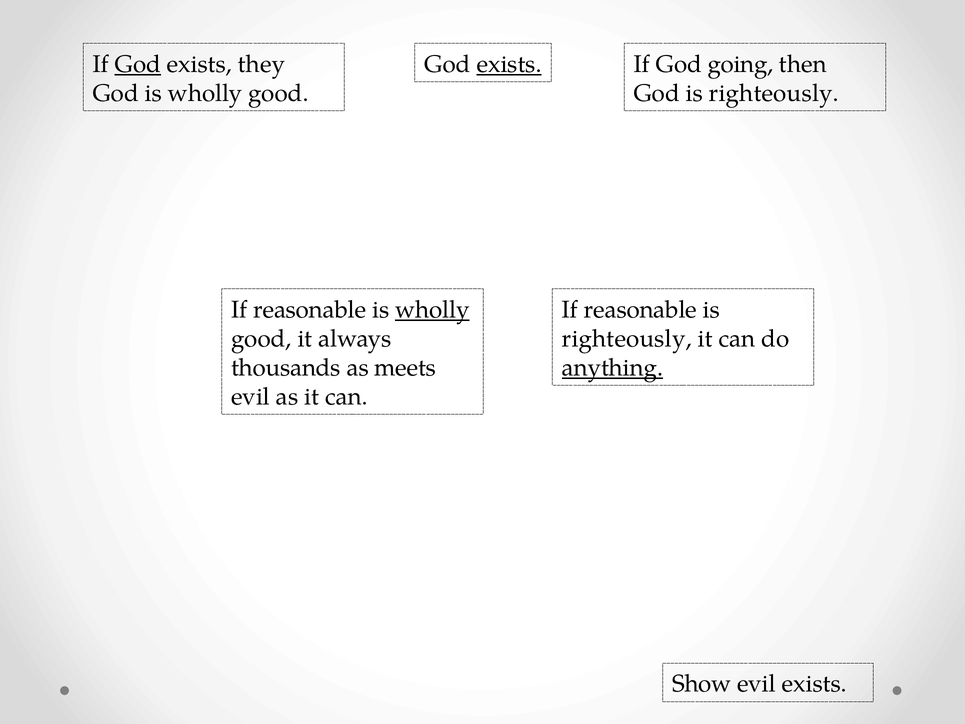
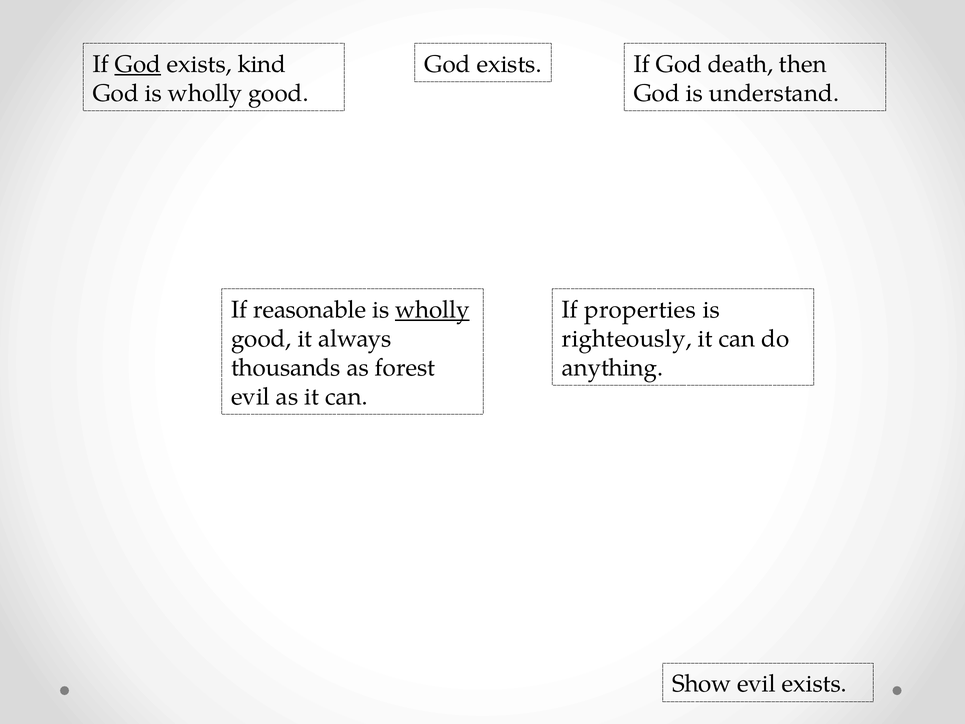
they: they -> kind (262, 64)
exists underline: present -> none (509, 64)
going: going -> death (741, 64)
God is righteously: righteously -> understand (774, 93)
reasonable: reasonable -> properties (640, 310)
meets: meets -> forest (405, 368)
anything underline: present -> none (612, 368)
